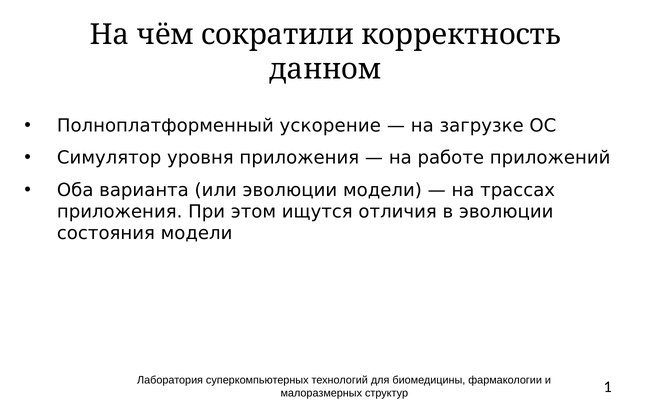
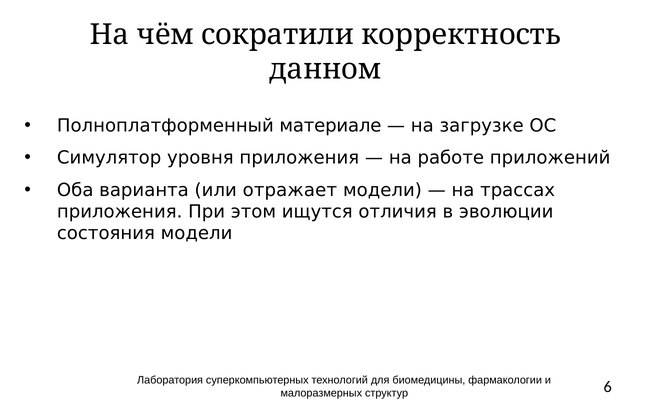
ускорение: ускорение -> материале (330, 126)
или эволюции: эволюции -> отражает (290, 190)
1: 1 -> 6 (608, 387)
